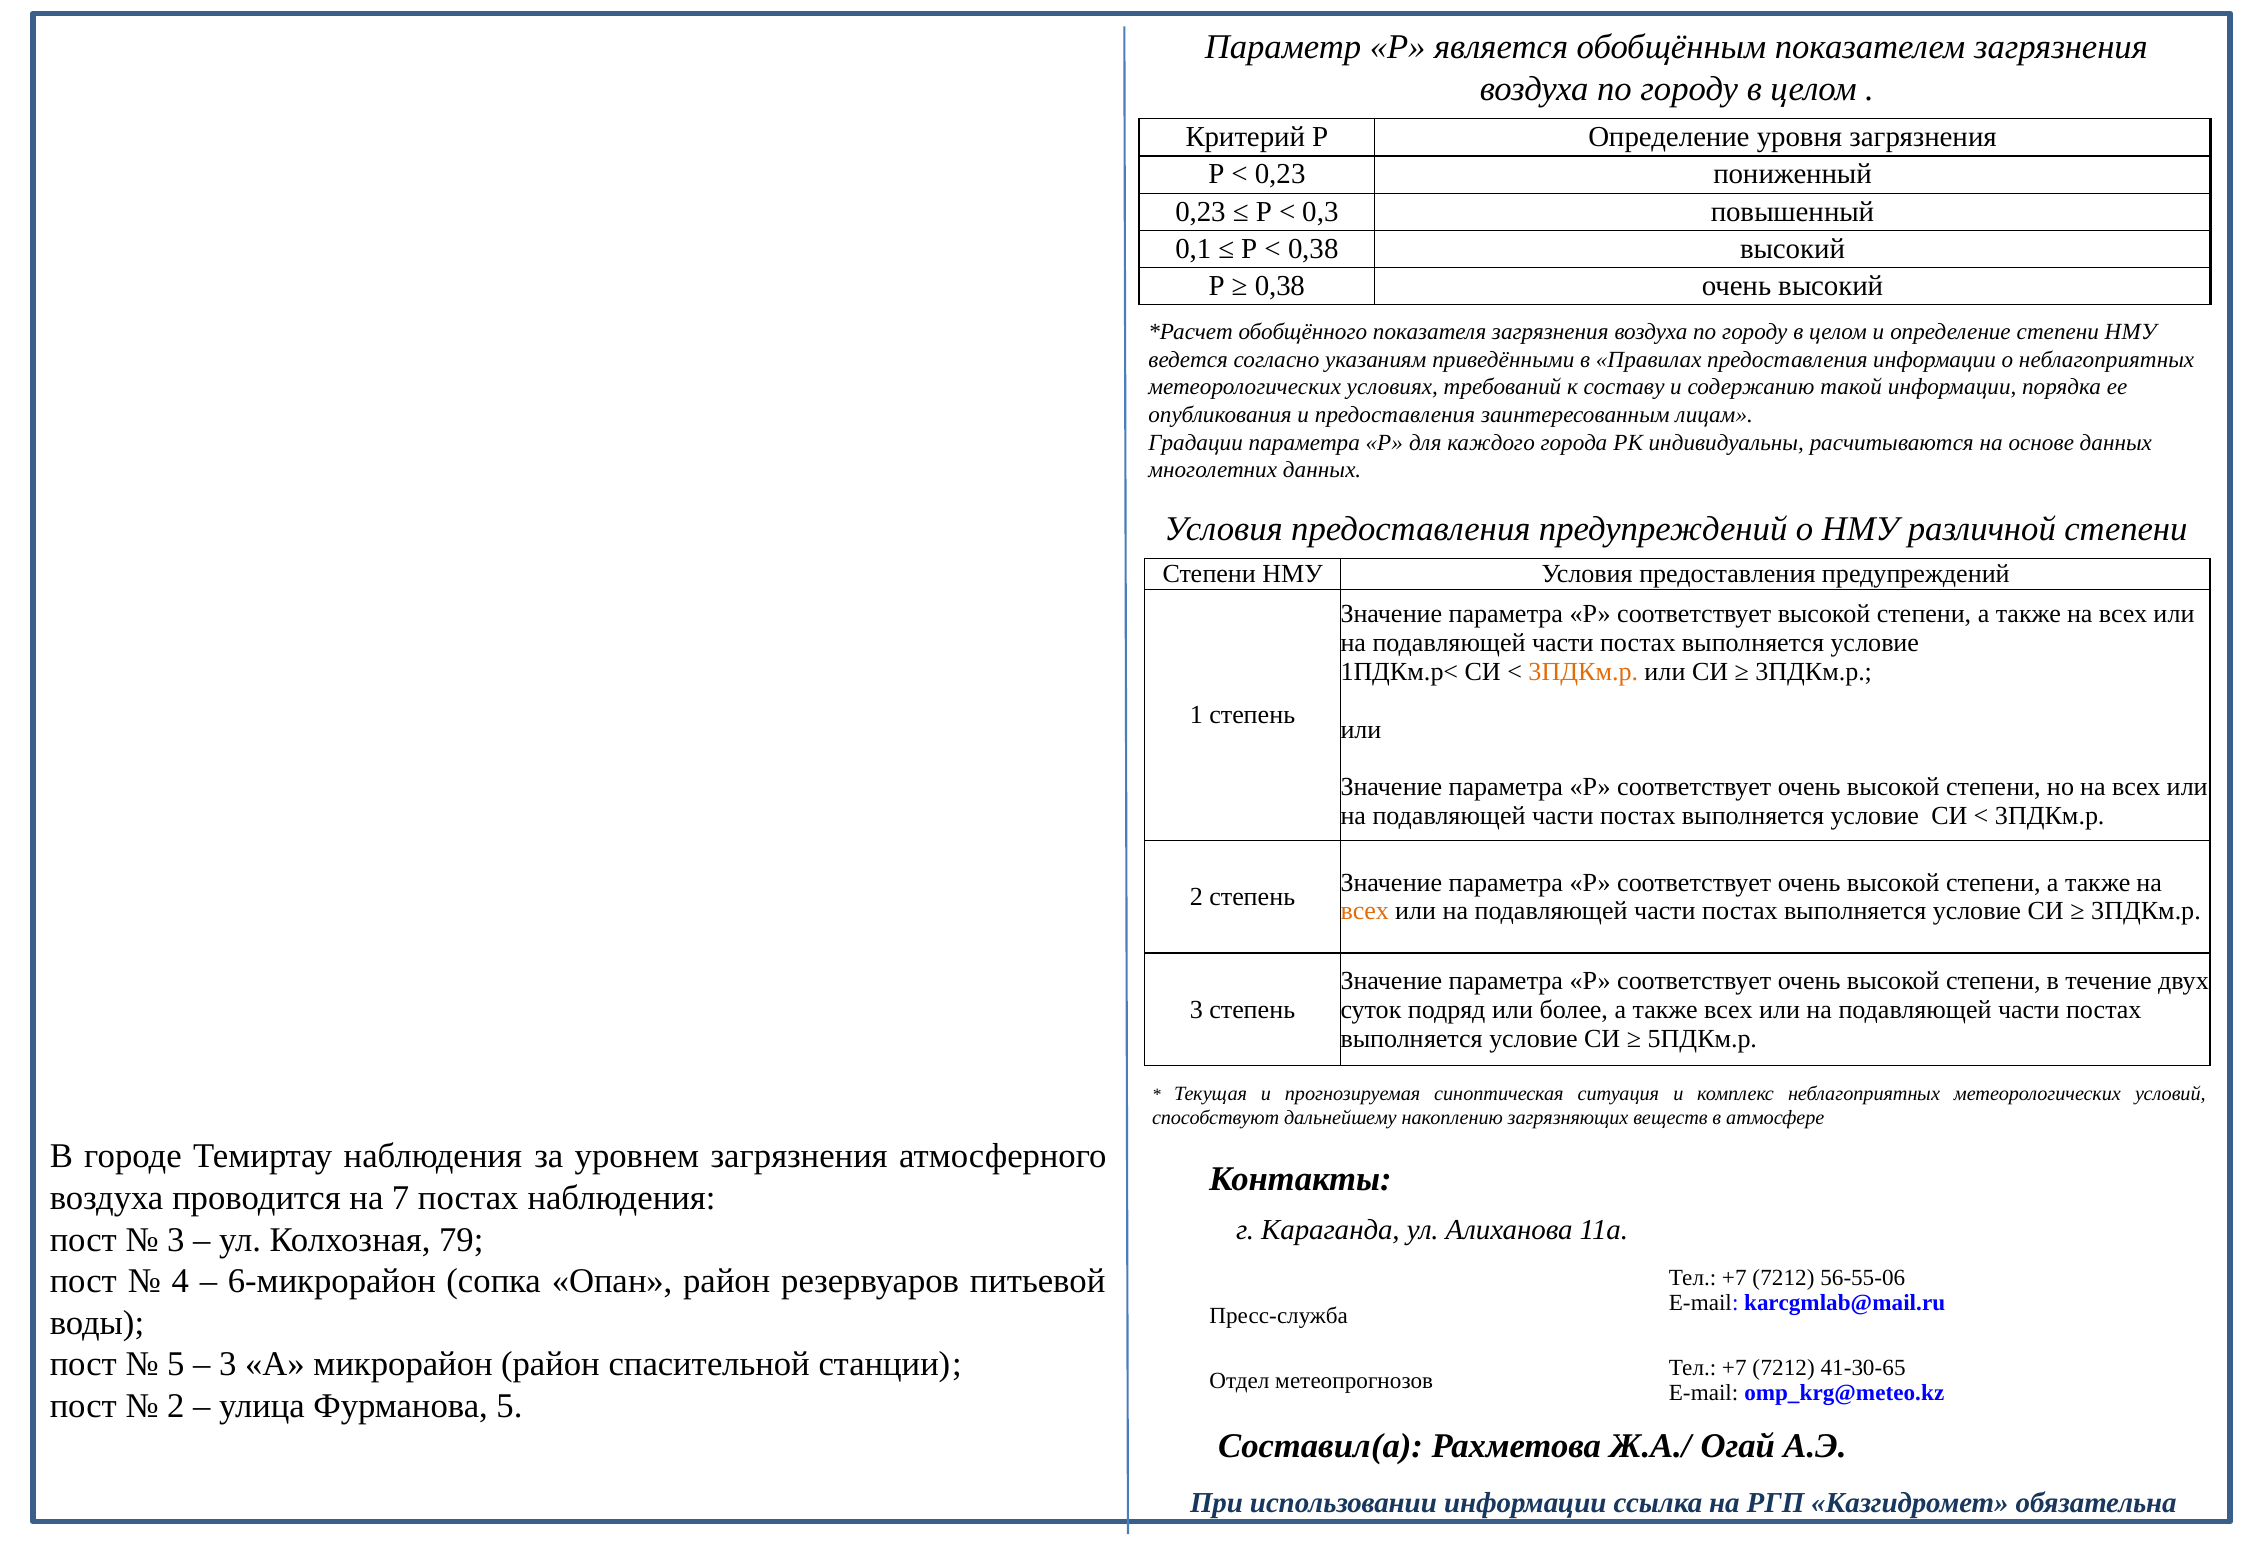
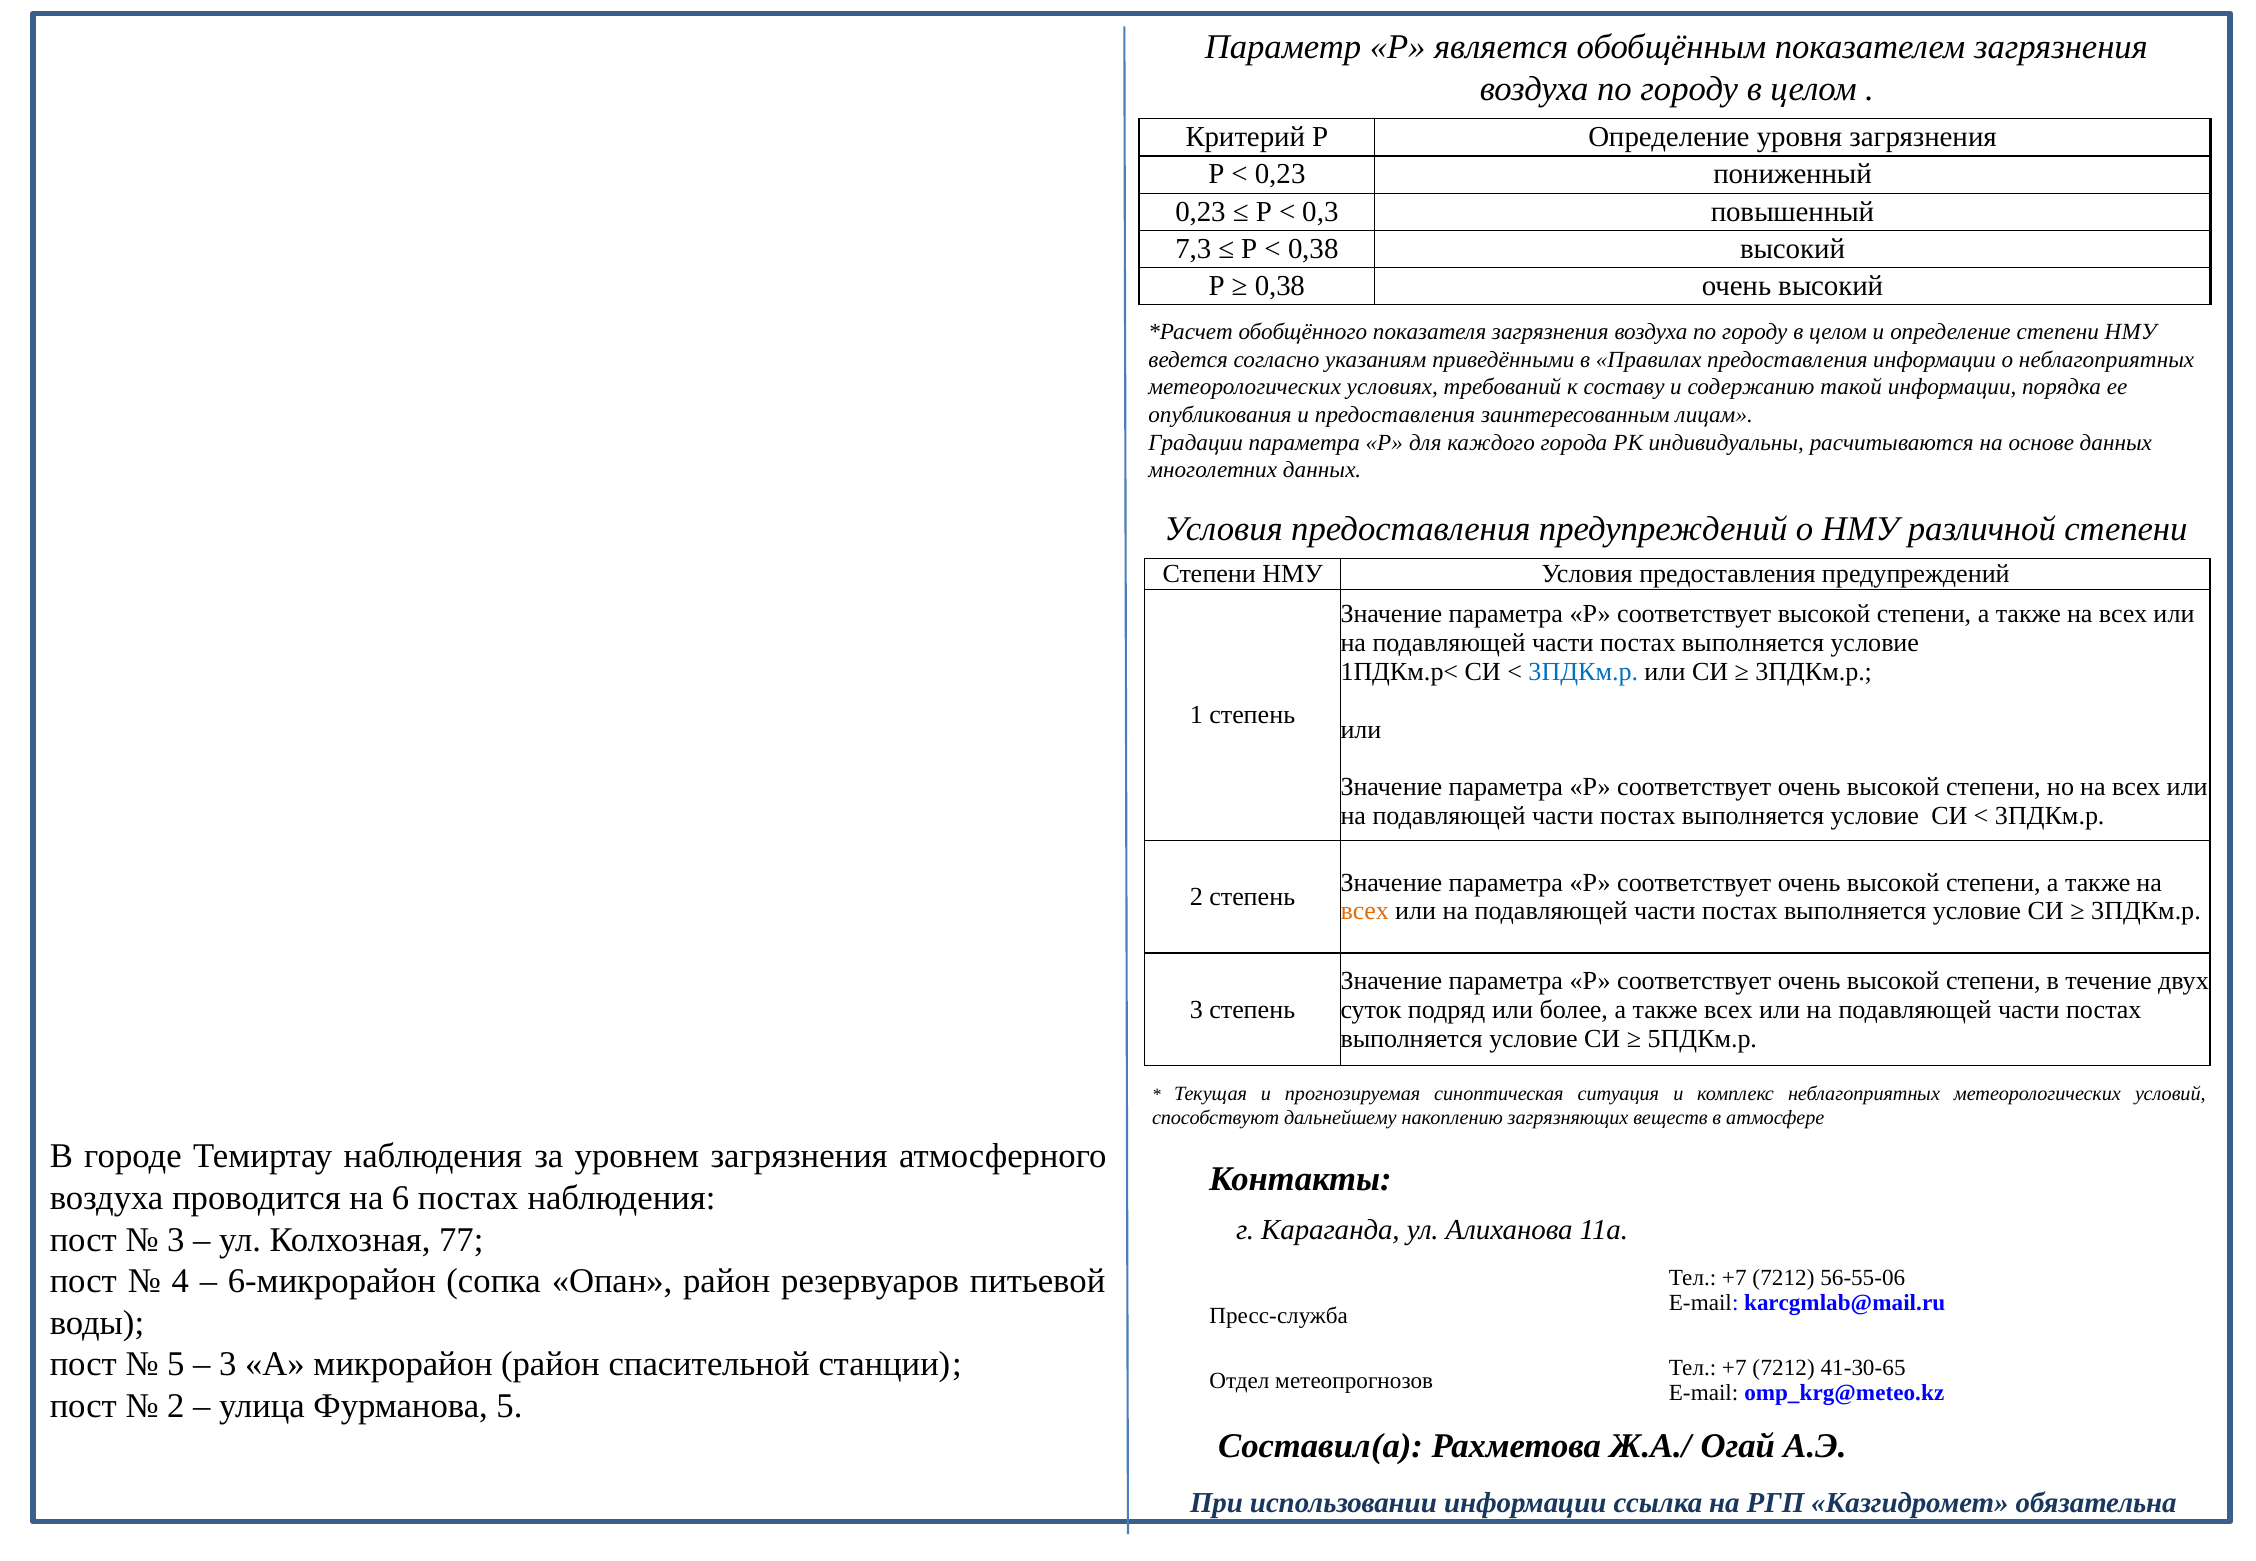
0,1: 0,1 -> 7,3 (1193, 249)
3ПДКм.р colour: orange -> blue (1583, 672)
7: 7 -> 6 (401, 1199)
79: 79 -> 77 (461, 1240)
